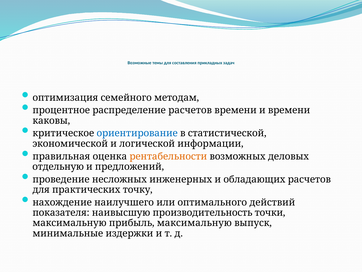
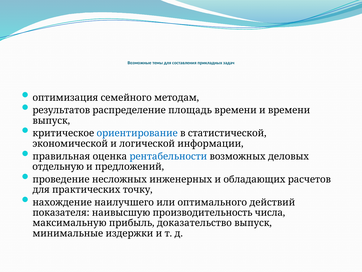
процентное: процентное -> результатов (61, 110)
распределение расчетов: расчетов -> площадь (190, 110)
каковы: каковы -> выпуск (51, 120)
рентабельности colour: orange -> blue (168, 156)
точки: точки -> числа (270, 212)
прибыль максимальную: максимальную -> доказательство (194, 223)
